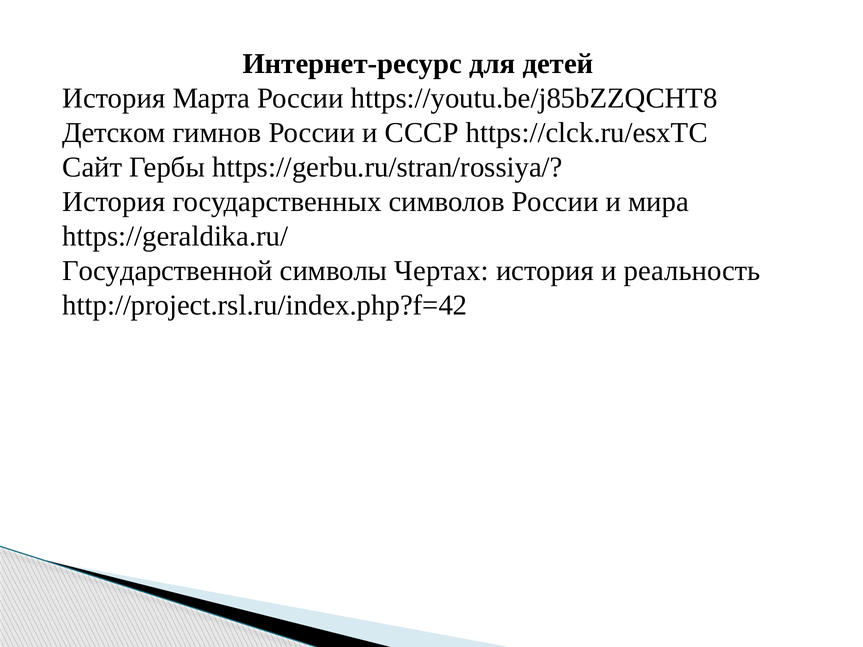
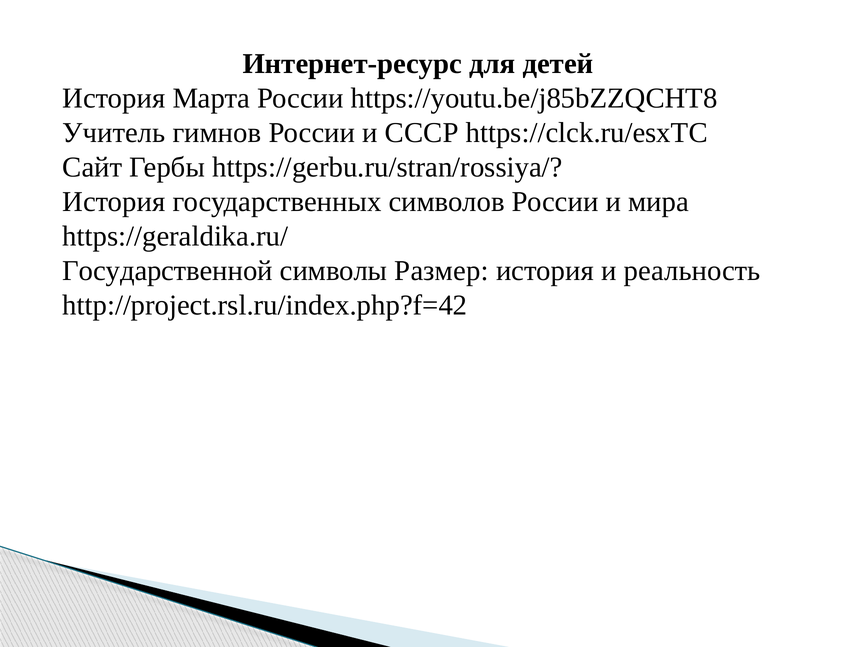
Детском: Детском -> Учитель (114, 133)
Чертах: Чертах -> Размер (442, 271)
